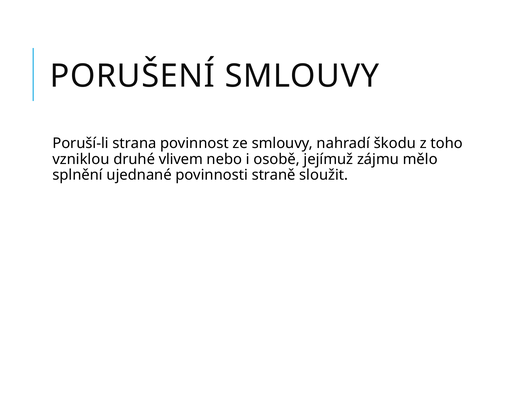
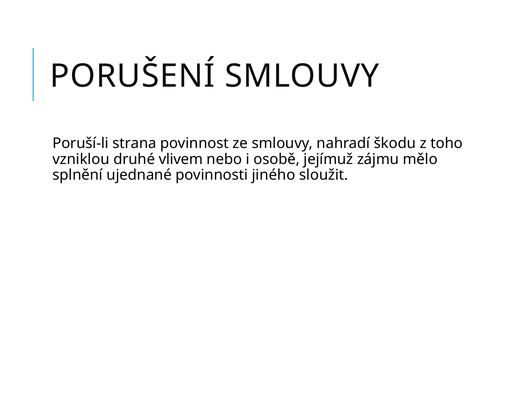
straně: straně -> jiného (274, 175)
